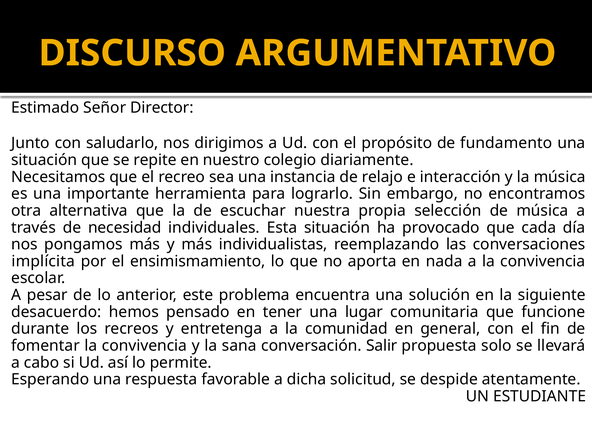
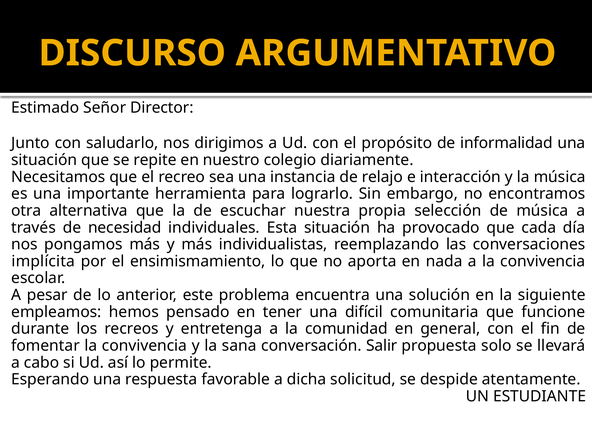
fundamento: fundamento -> informalidad (506, 143)
desacuerdo: desacuerdo -> empleamos (56, 312)
lugar: lugar -> difícil (364, 312)
